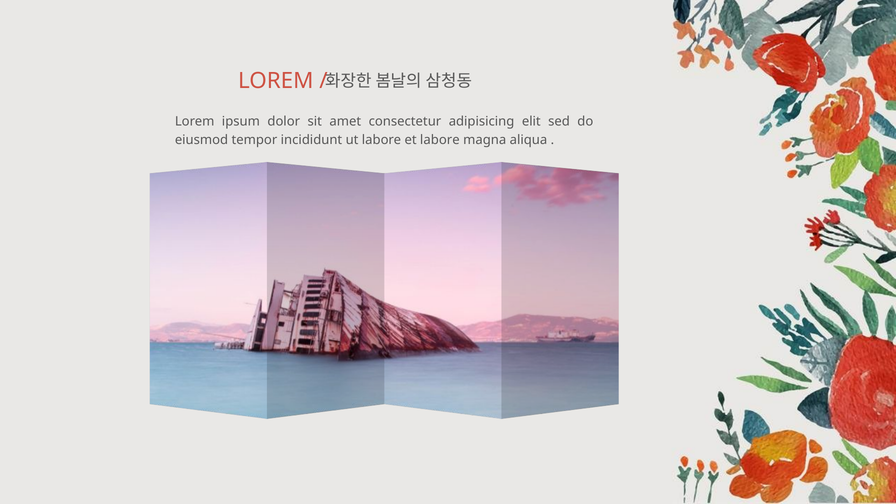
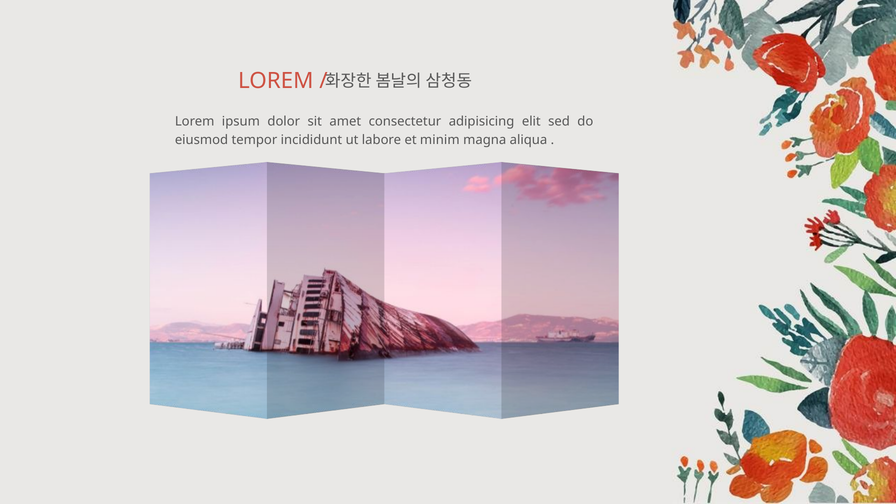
et labore: labore -> minim (440, 140)
